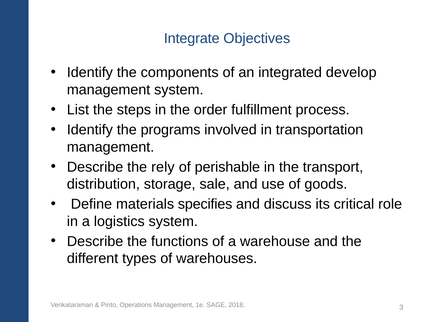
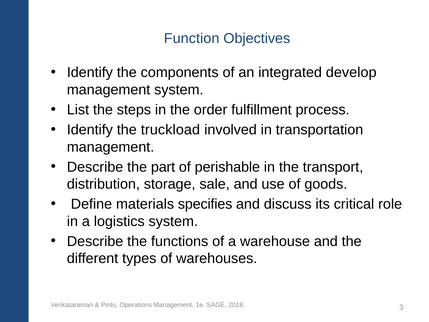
Integrate: Integrate -> Function (192, 39)
programs: programs -> truckload (170, 130)
rely: rely -> part (163, 167)
